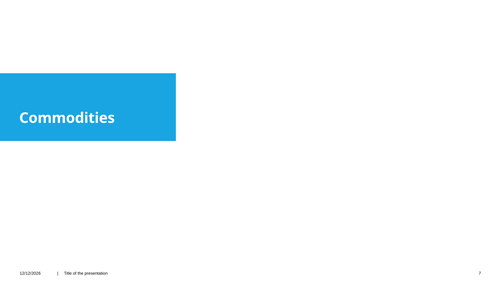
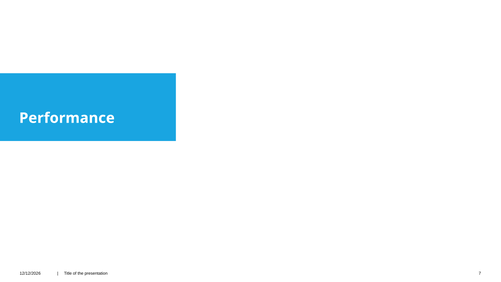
Commodities: Commodities -> Performance (67, 118)
